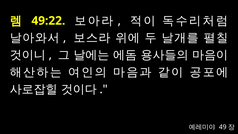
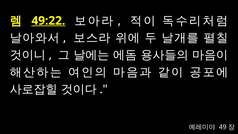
49:22 underline: none -> present (48, 21)
